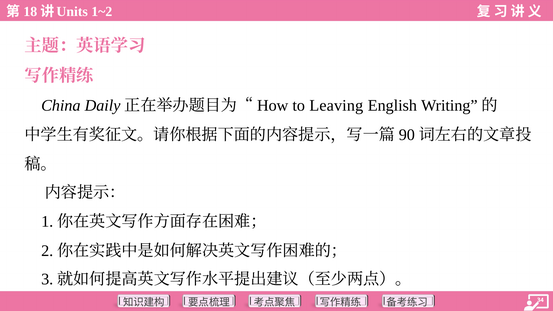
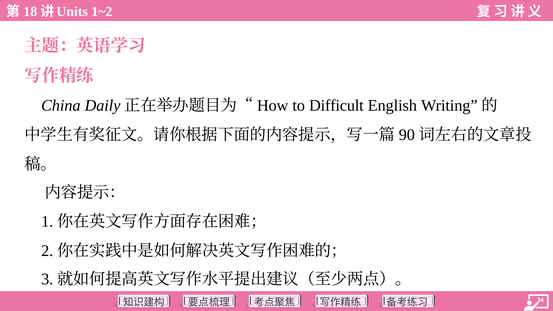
Leaving: Leaving -> Difficult (336, 105)
